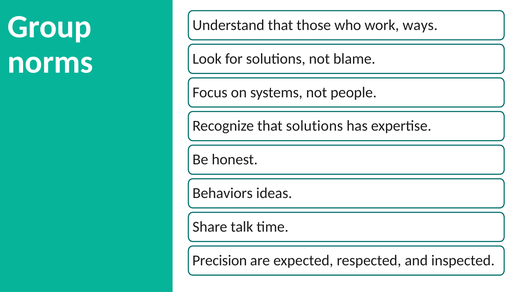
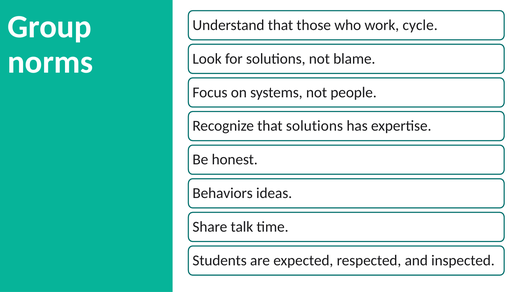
ways: ways -> cycle (420, 25)
Precision: Precision -> Students (220, 261)
